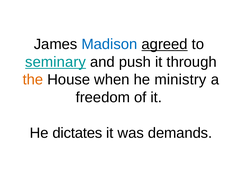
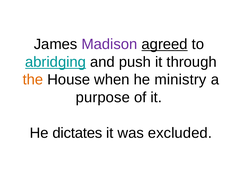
Madison colour: blue -> purple (109, 44)
seminary: seminary -> abridging (56, 62)
freedom: freedom -> purpose (103, 97)
demands: demands -> excluded (180, 133)
